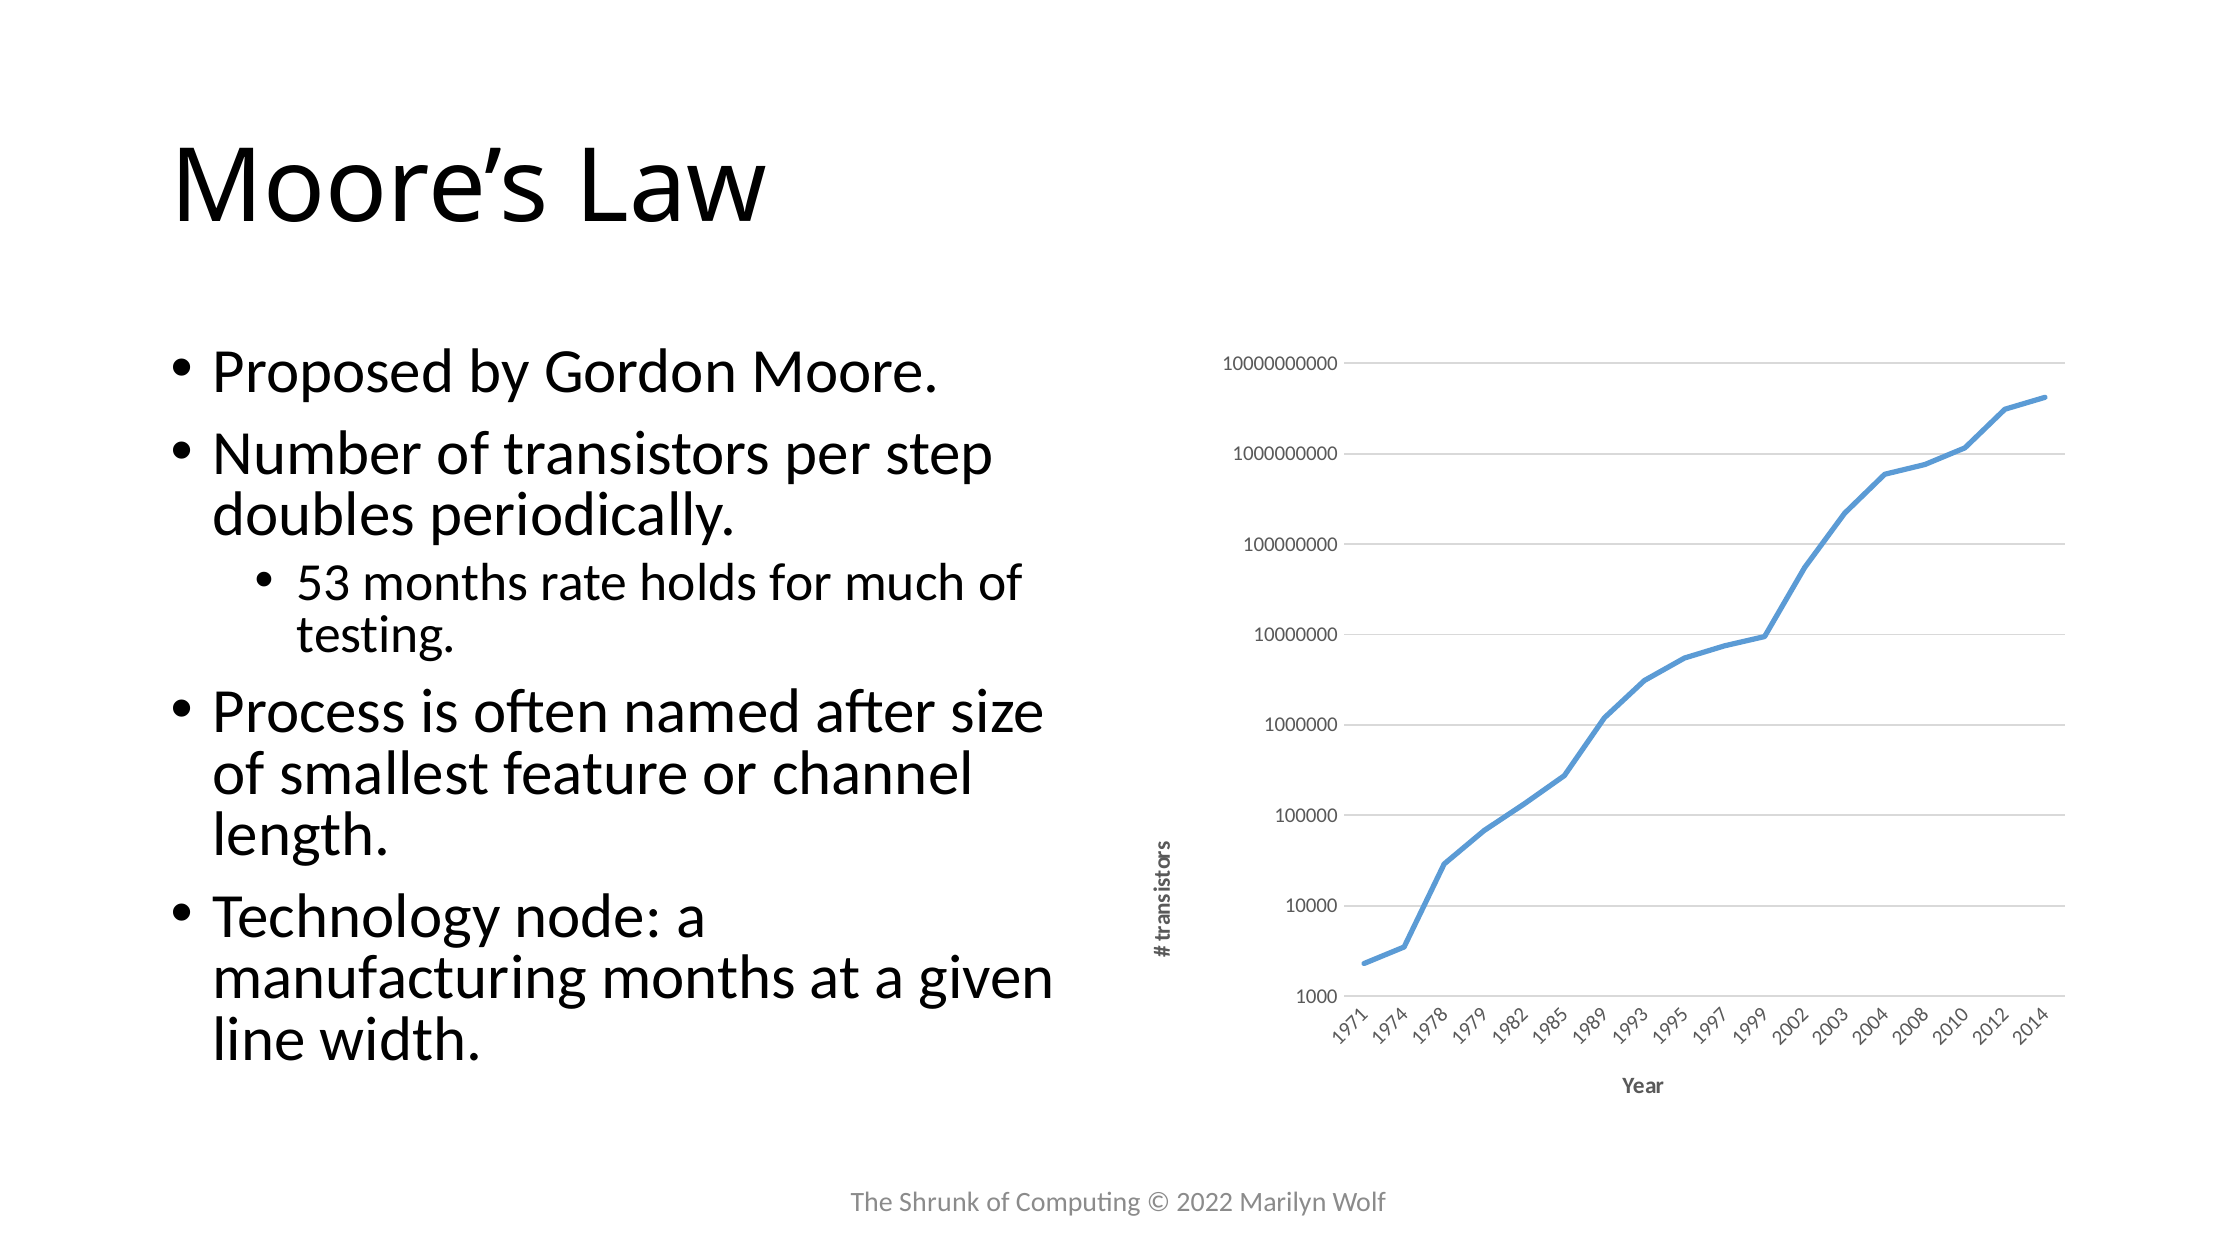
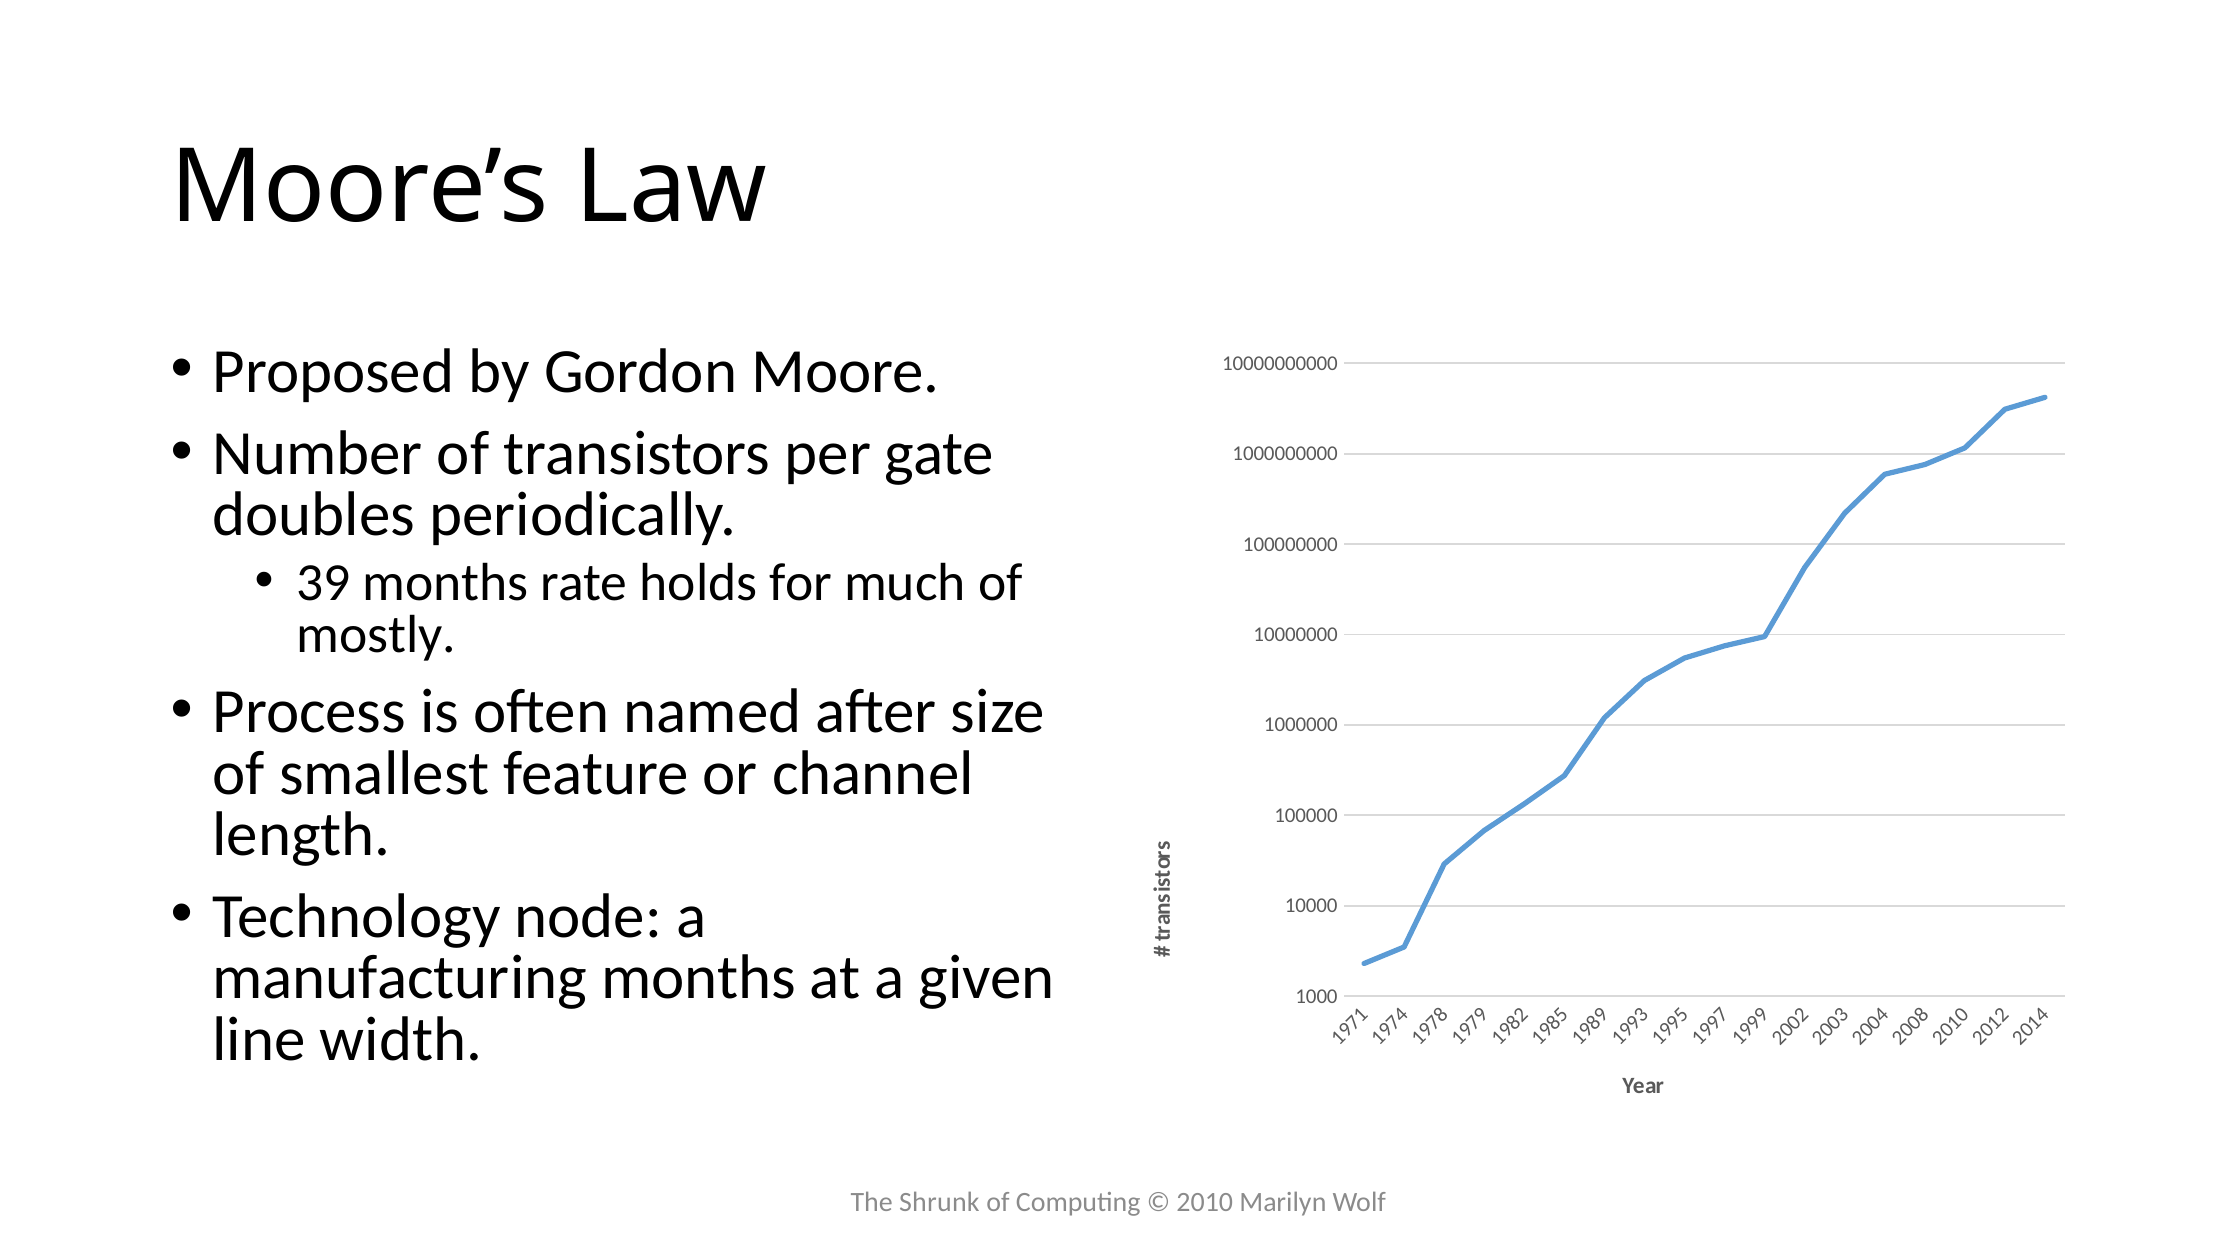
step: step -> gate (939, 454)
53: 53 -> 39 (324, 583)
testing: testing -> mostly (376, 635)
2022: 2022 -> 2010 (1205, 1202)
